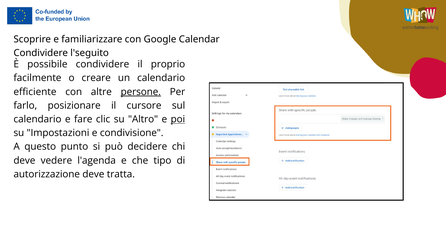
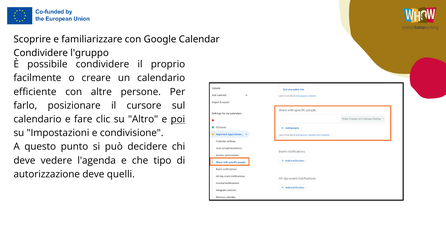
l'seguito: l'seguito -> l'gruppo (90, 53)
persone underline: present -> none (141, 92)
tratta: tratta -> quelli (121, 174)
